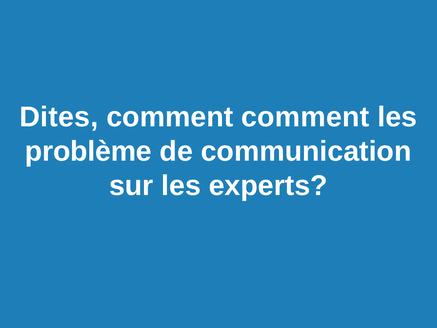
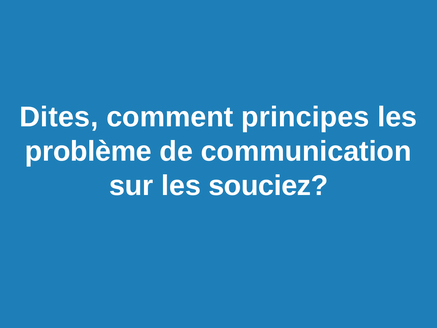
comment comment: comment -> principes (305, 117)
experts: experts -> souciez (268, 186)
